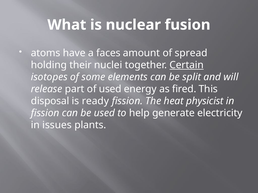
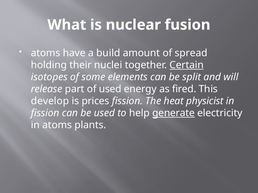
faces: faces -> build (108, 53)
disposal: disposal -> develop (50, 101)
ready: ready -> prices (96, 101)
generate underline: none -> present (173, 113)
in issues: issues -> atoms (57, 125)
